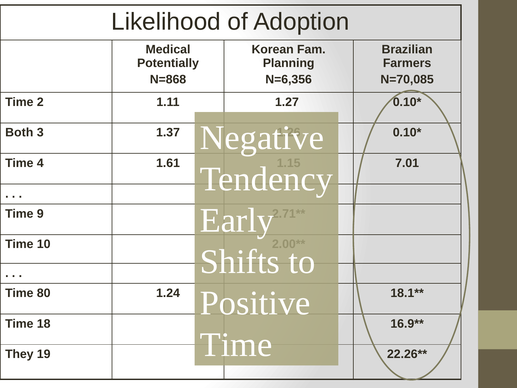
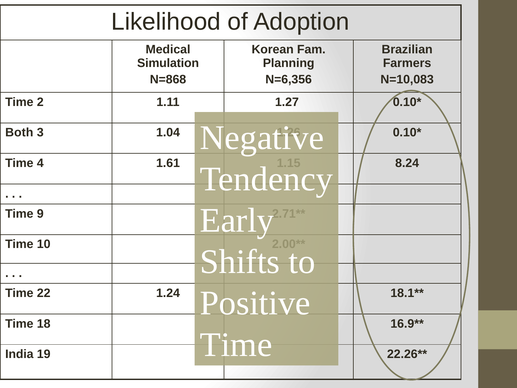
Potentially: Potentially -> Simulation (168, 63)
N=70,085: N=70,085 -> N=10,083 (407, 79)
1.37: 1.37 -> 1.04 (168, 133)
7.01: 7.01 -> 8.24 (407, 163)
80: 80 -> 22 (44, 293)
They: They -> India (19, 354)
